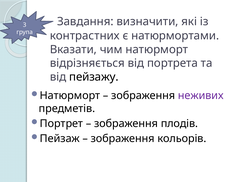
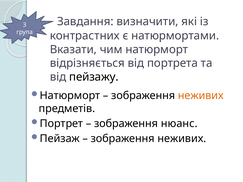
неживих colour: purple -> orange (201, 96)
плодів: плодів -> нюанс (179, 124)
кольорів: кольорів -> неживих (182, 139)
